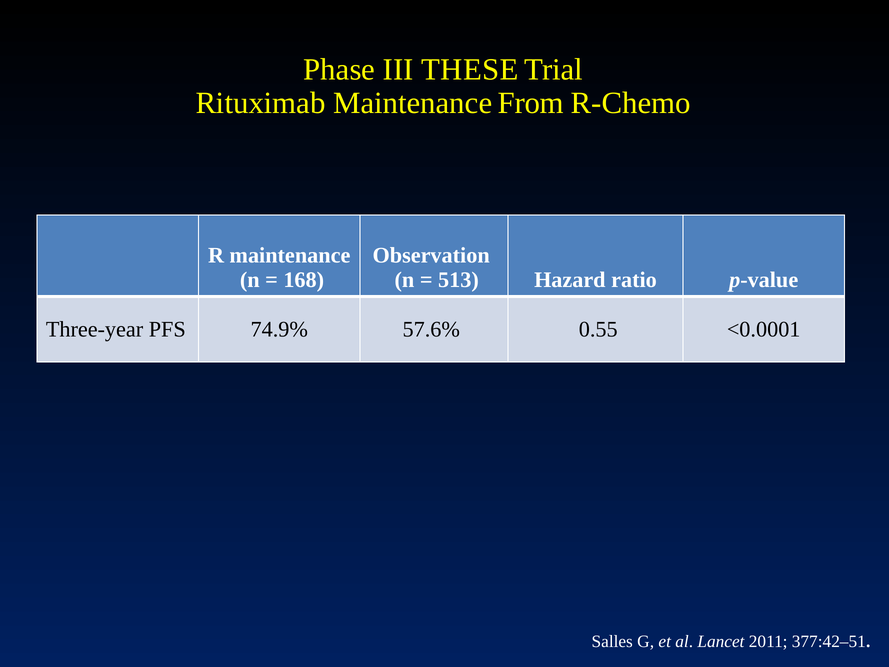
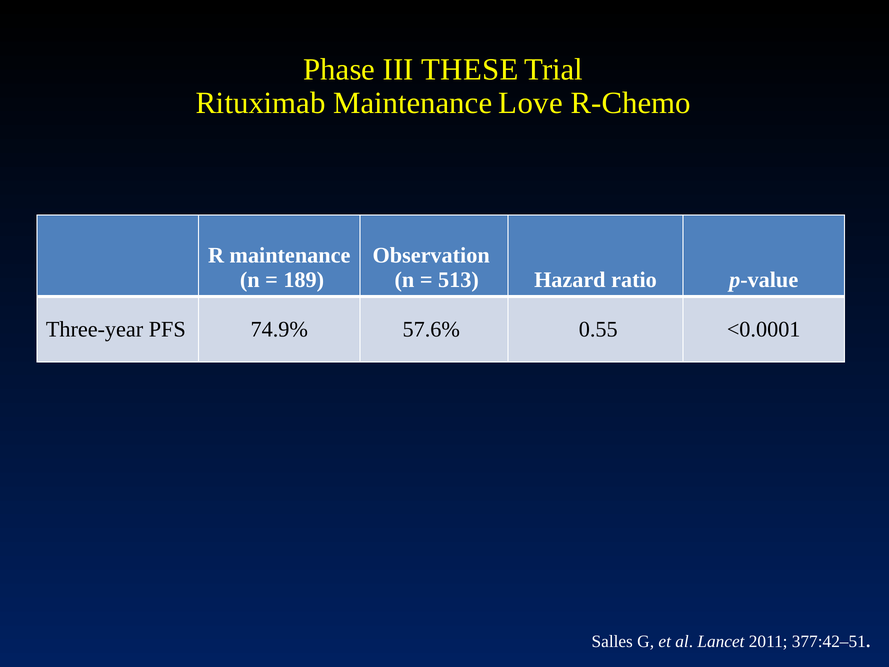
From: From -> Love (531, 103)
168: 168 -> 189 (304, 280)
